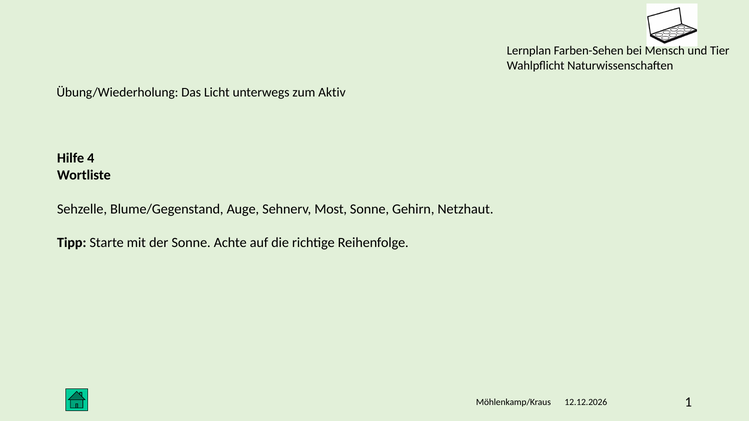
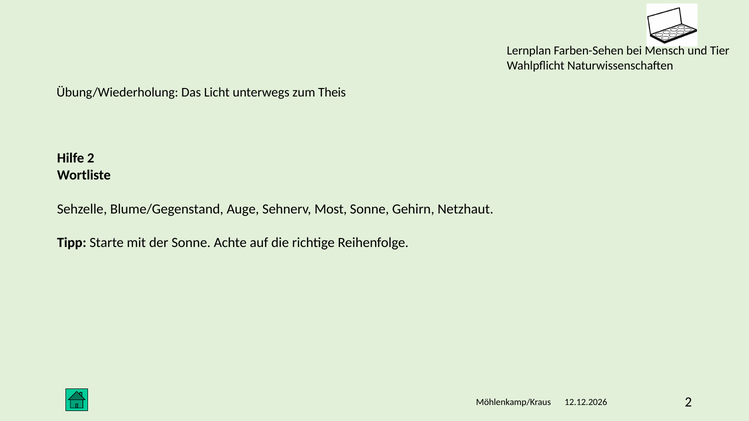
Aktiv: Aktiv -> Theis (332, 92)
Hilfe 4: 4 -> 2 (91, 158)
Möhlenkamp/Kraus 1: 1 -> 2 (688, 403)
